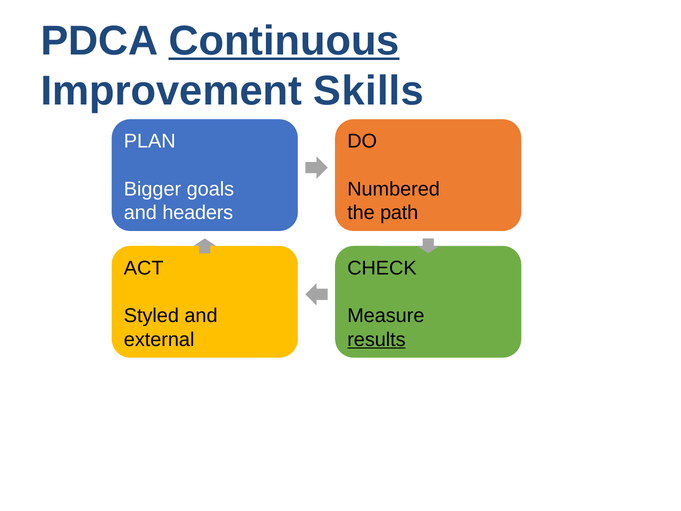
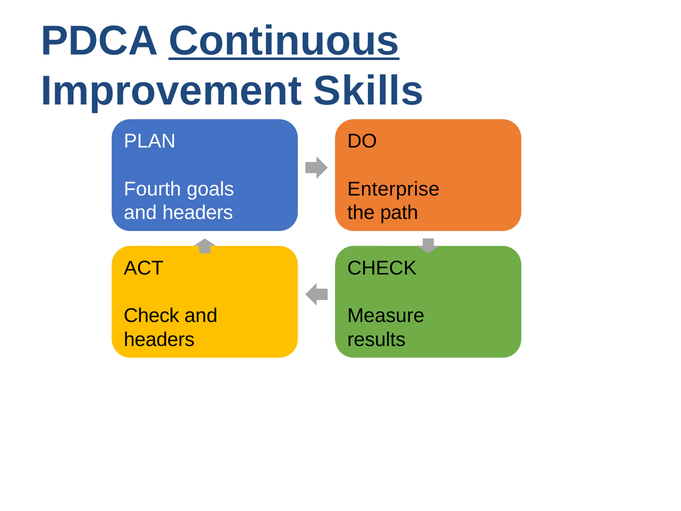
Bigger: Bigger -> Fourth (152, 189)
Numbered: Numbered -> Enterprise (393, 189)
Styled: Styled -> Check (151, 316)
external: external -> headers (159, 339)
results underline: present -> none (376, 339)
